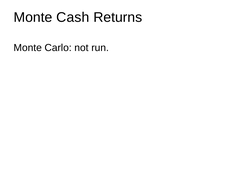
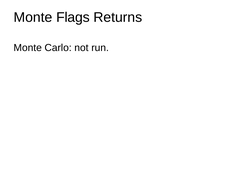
Cash: Cash -> Flags (73, 17)
